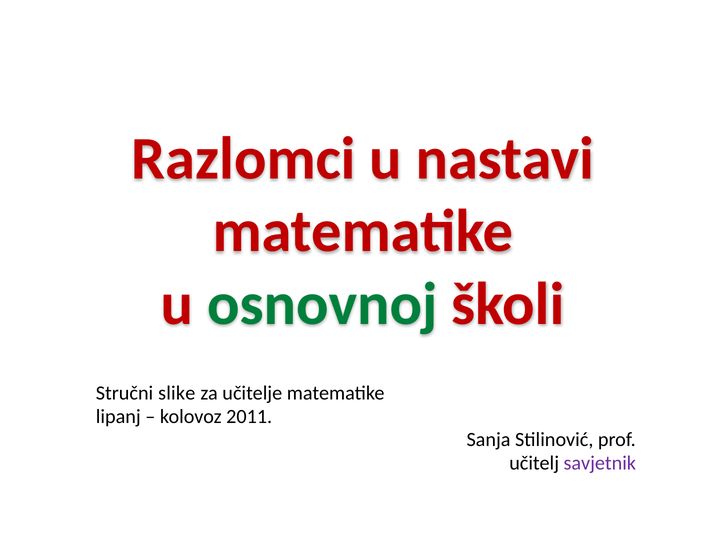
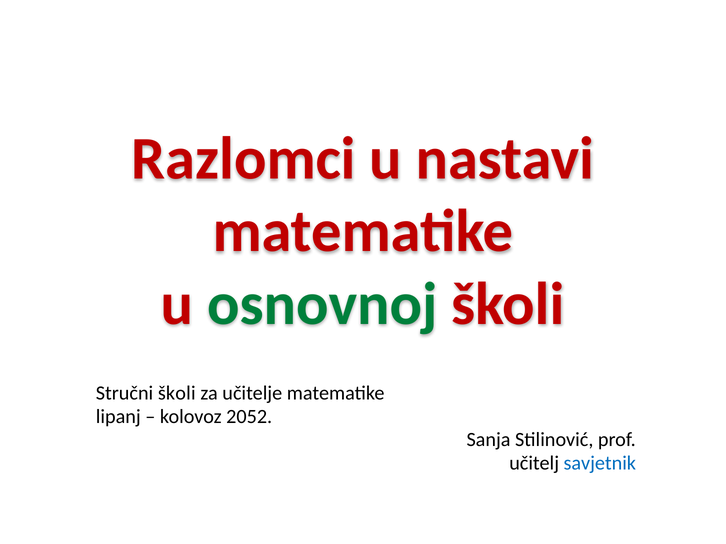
Stručni slike: slike -> školi (177, 393)
2011: 2011 -> 2052 (249, 417)
savjetnik colour: purple -> blue (600, 464)
